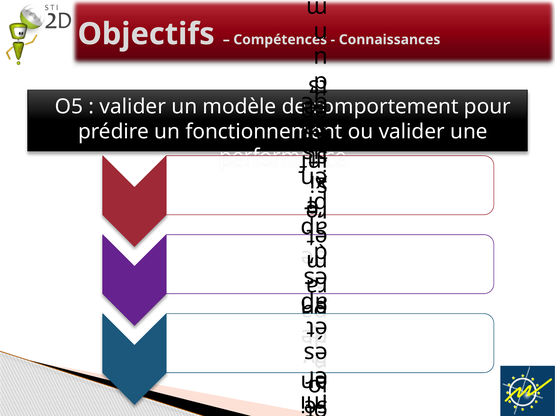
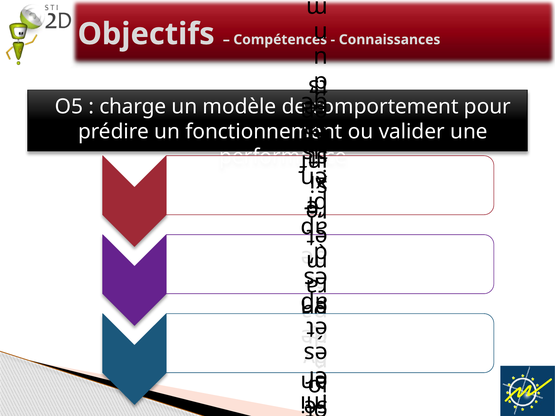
valider: valider -> charge (133, 107)
